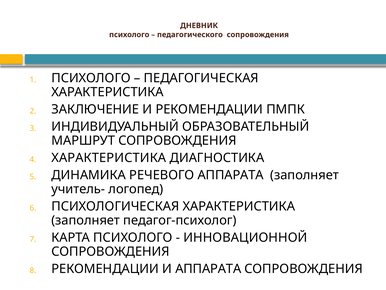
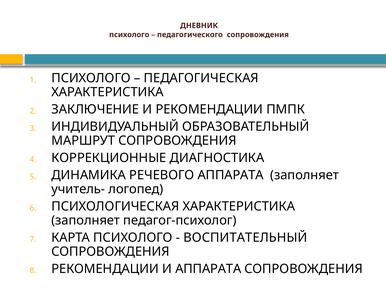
ХАРАКТЕРИСТИКА: ХАРАКТЕРИСТИКА -> КОРРЕКЦИОННЫЕ (109, 158)
ИННОВАЦИОННОЙ: ИННОВАЦИОННОЙ -> ВОСПИТАТЕЛЬНЫЙ (245, 237)
